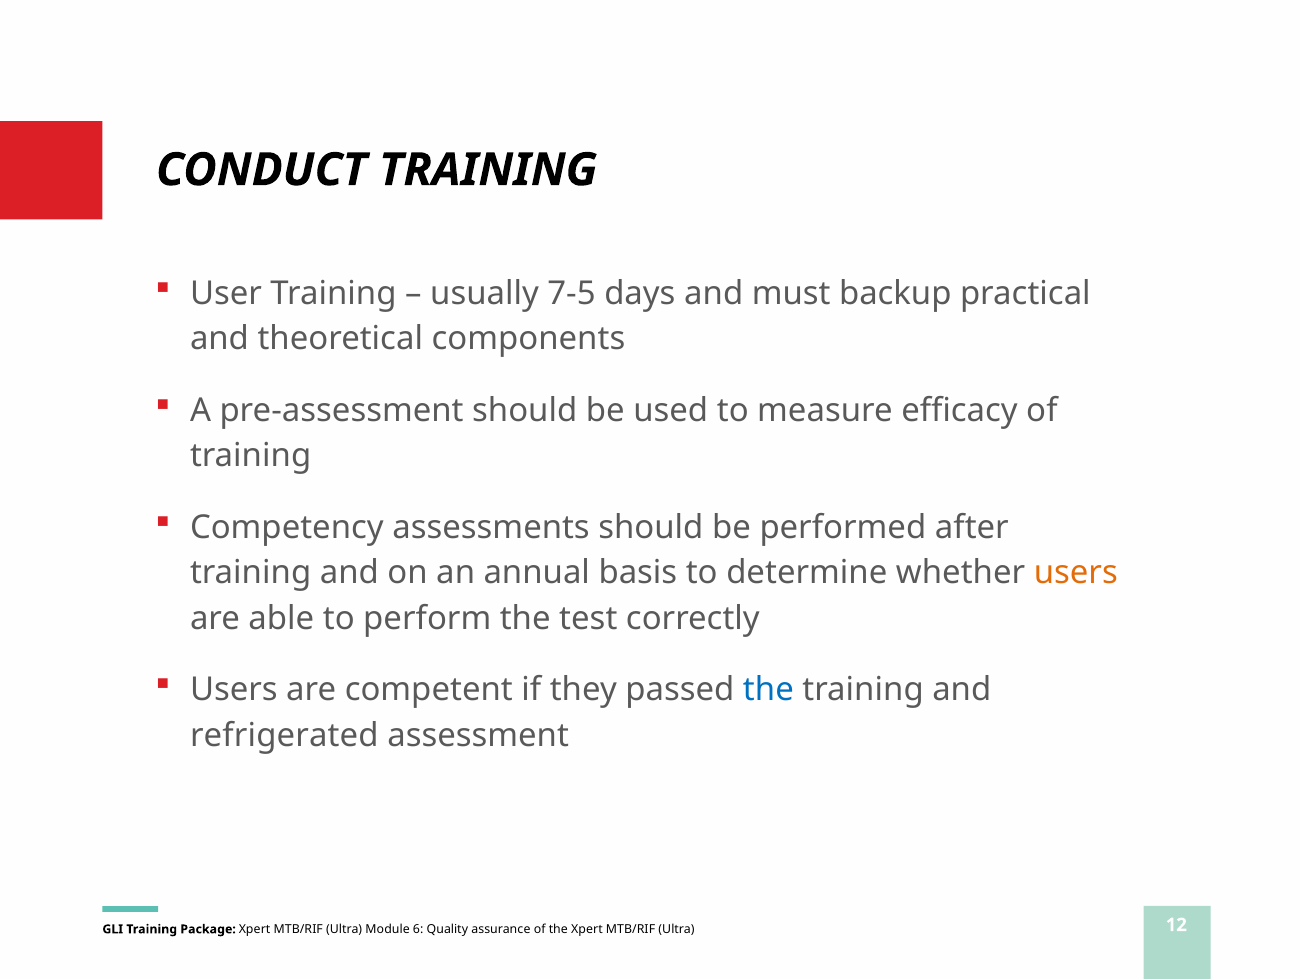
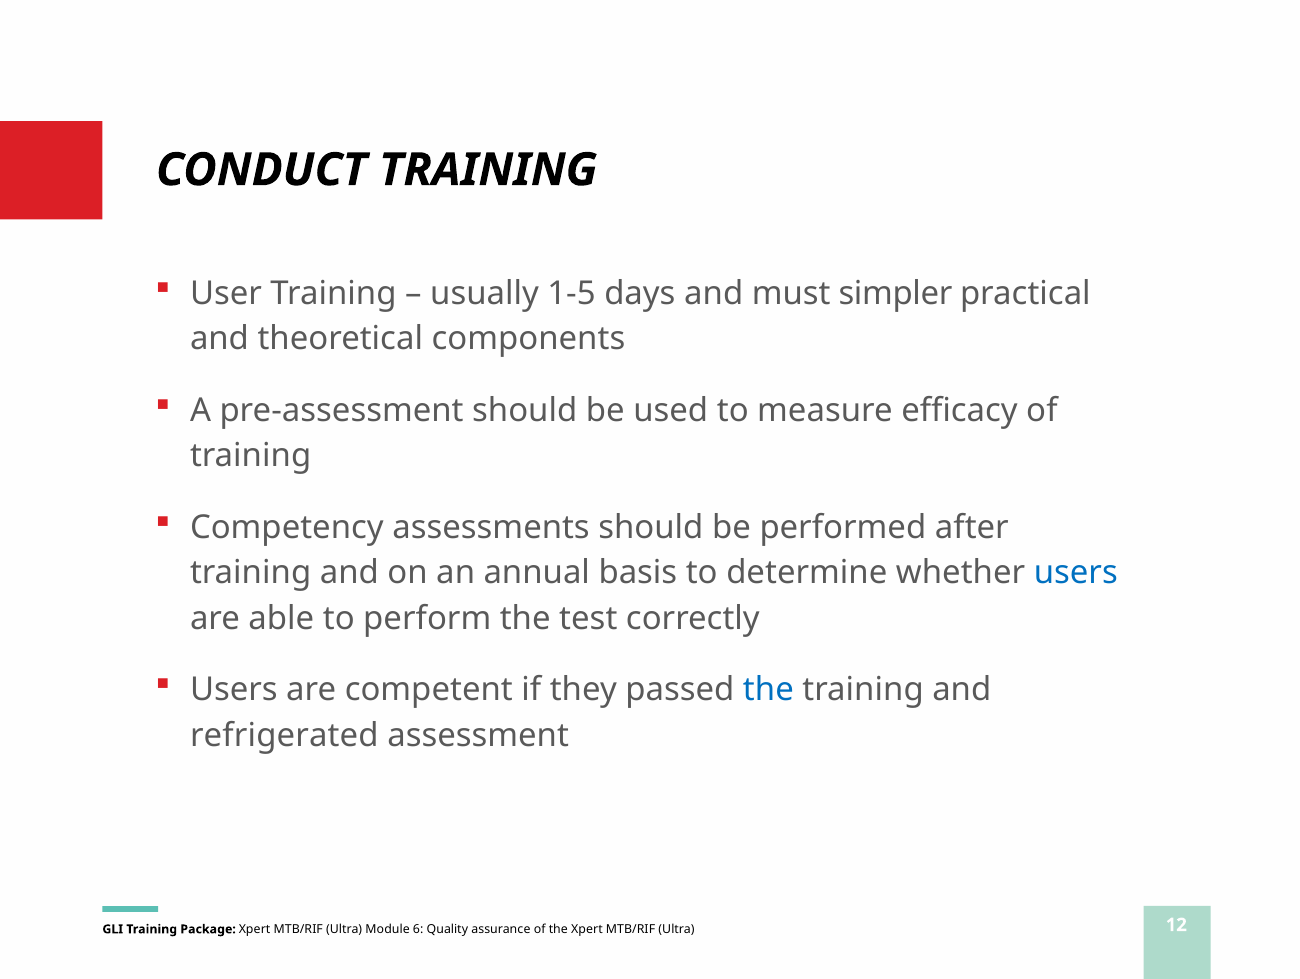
7-5: 7-5 -> 1-5 (572, 294)
backup: backup -> simpler (895, 294)
users colour: orange -> blue (1076, 573)
